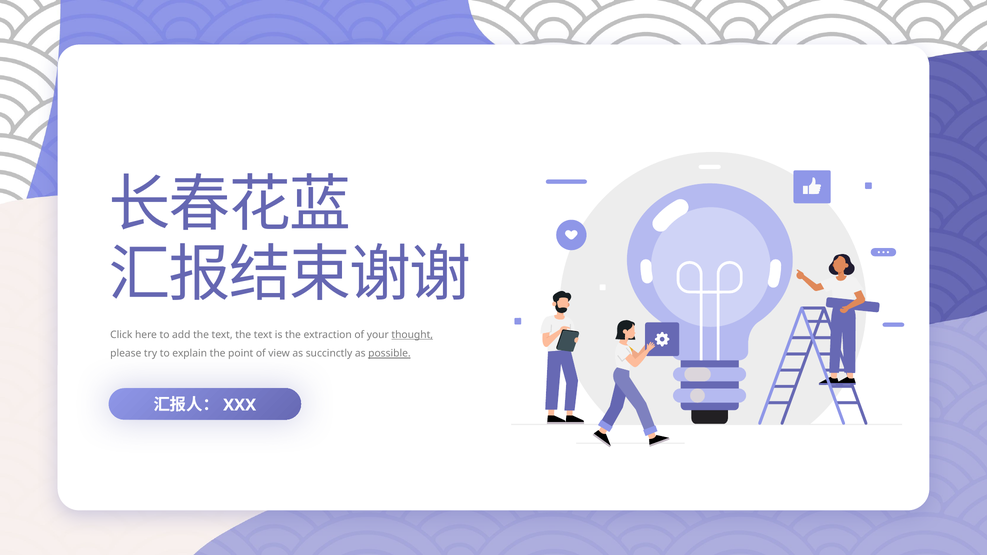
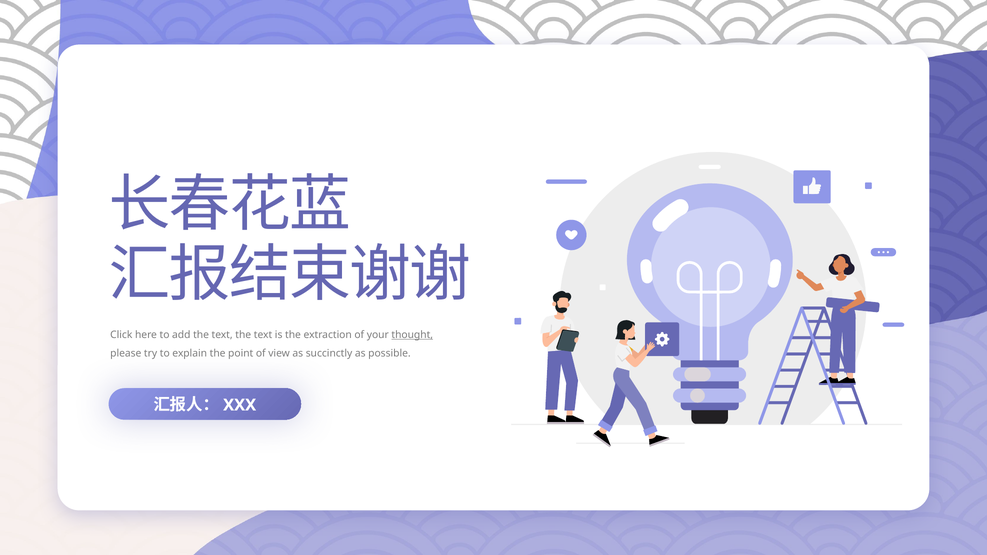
possible underline: present -> none (389, 354)
